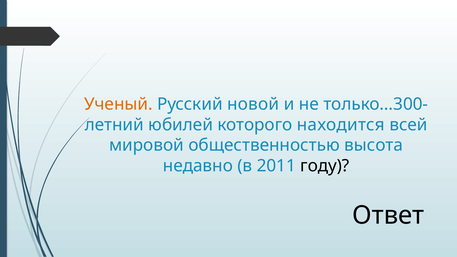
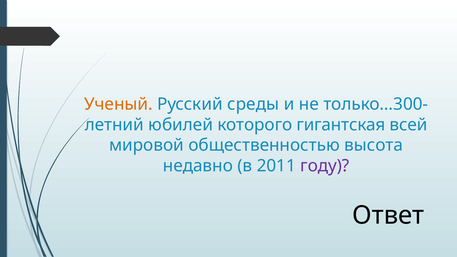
новой: новой -> среды (253, 104)
находится: находится -> гигантская (341, 125)
году colour: black -> purple (325, 166)
